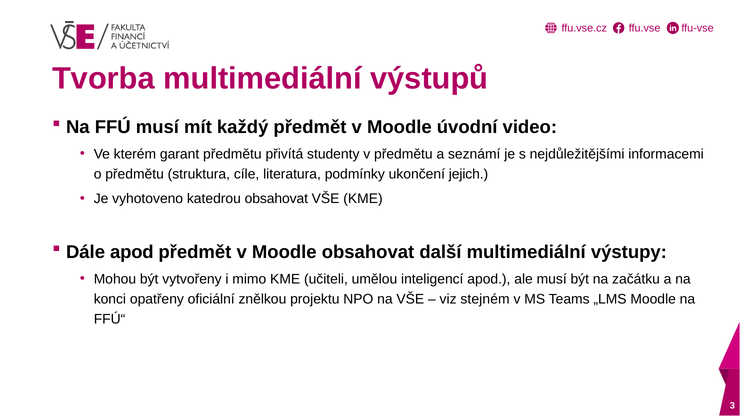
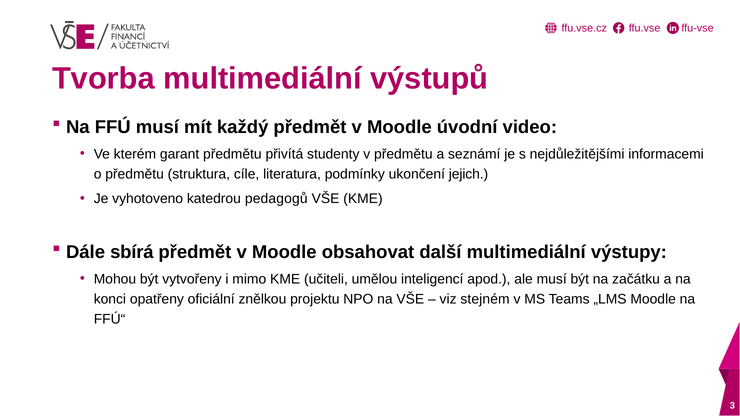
katedrou obsahovat: obsahovat -> pedagogů (276, 199)
Dále apod: apod -> sbírá (132, 252)
